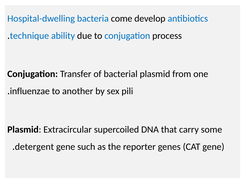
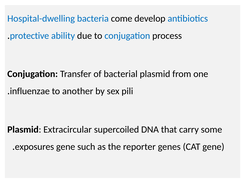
technique: technique -> protective (29, 36)
detergent: detergent -> exposures (34, 147)
